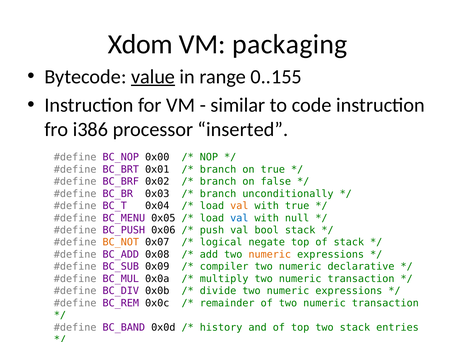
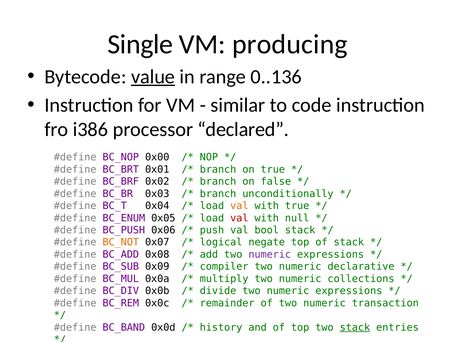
Xdom: Xdom -> Single (140, 44)
packaging: packaging -> producing (290, 44)
0..155: 0..155 -> 0..136 (276, 77)
inserted: inserted -> declared (243, 129)
BC_MENU: BC_MENU -> BC_ENUM (124, 218)
val colour: blue -> red (239, 218)
numeric colour: orange -> purple (270, 254)
multiply two numeric transaction: transaction -> collections (361, 279)
stack underline: none -> present (355, 327)
